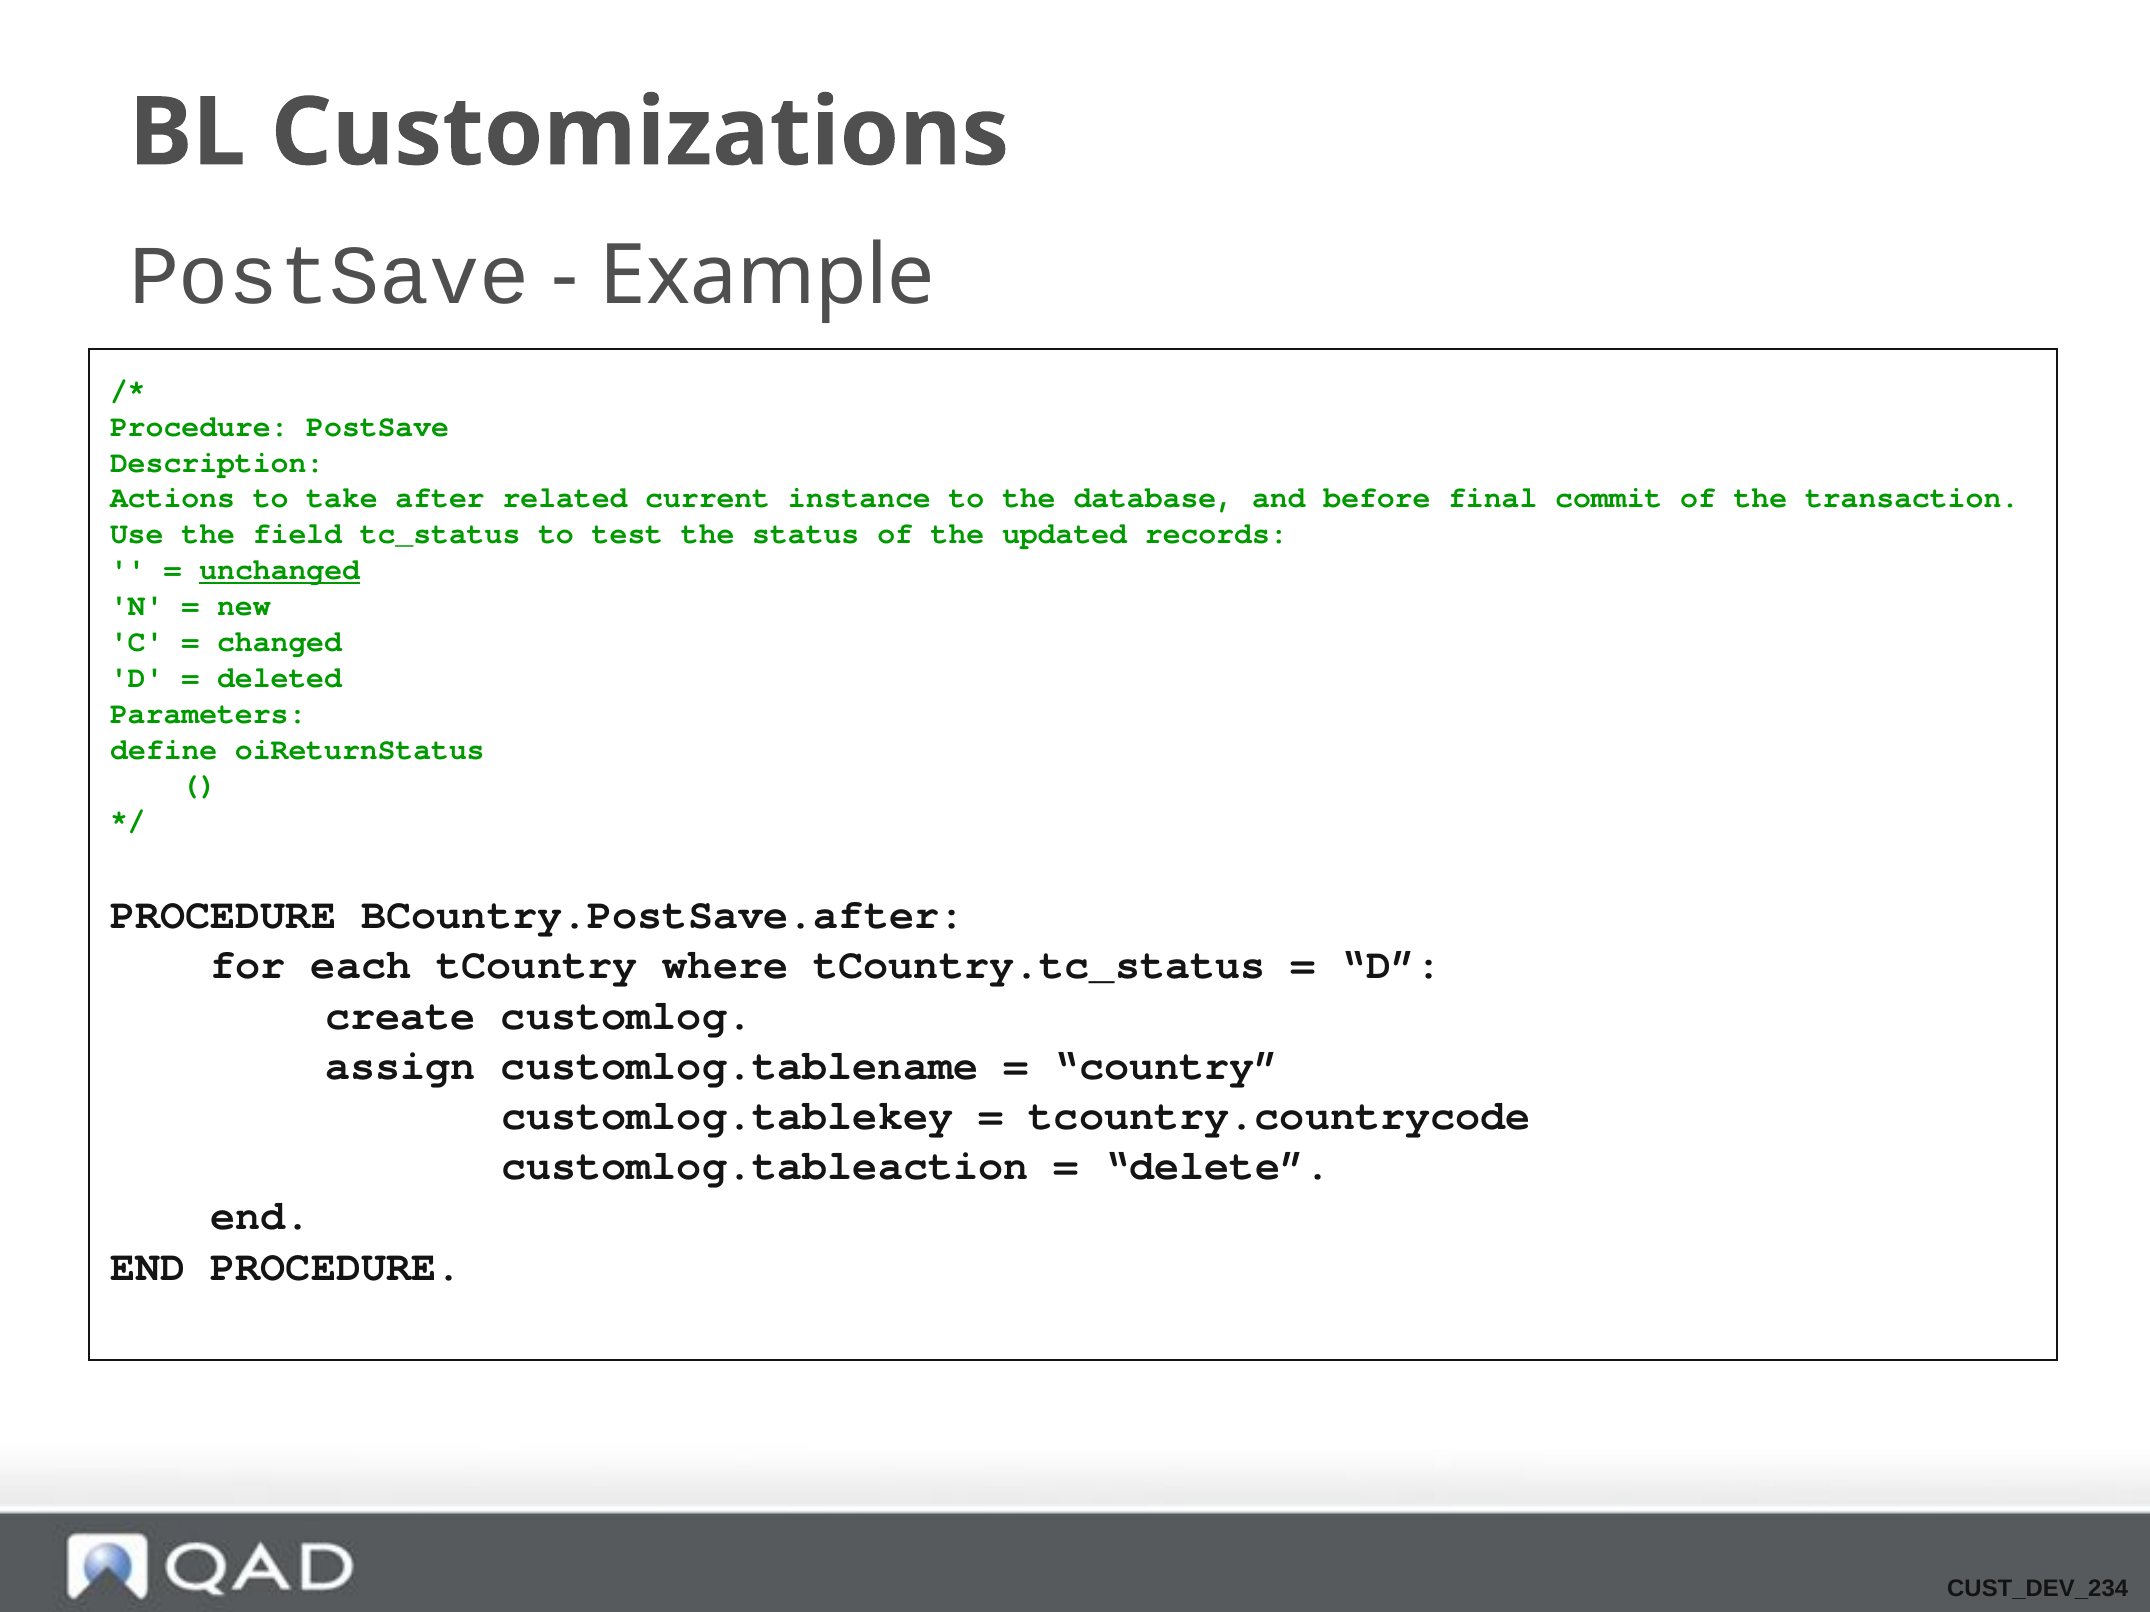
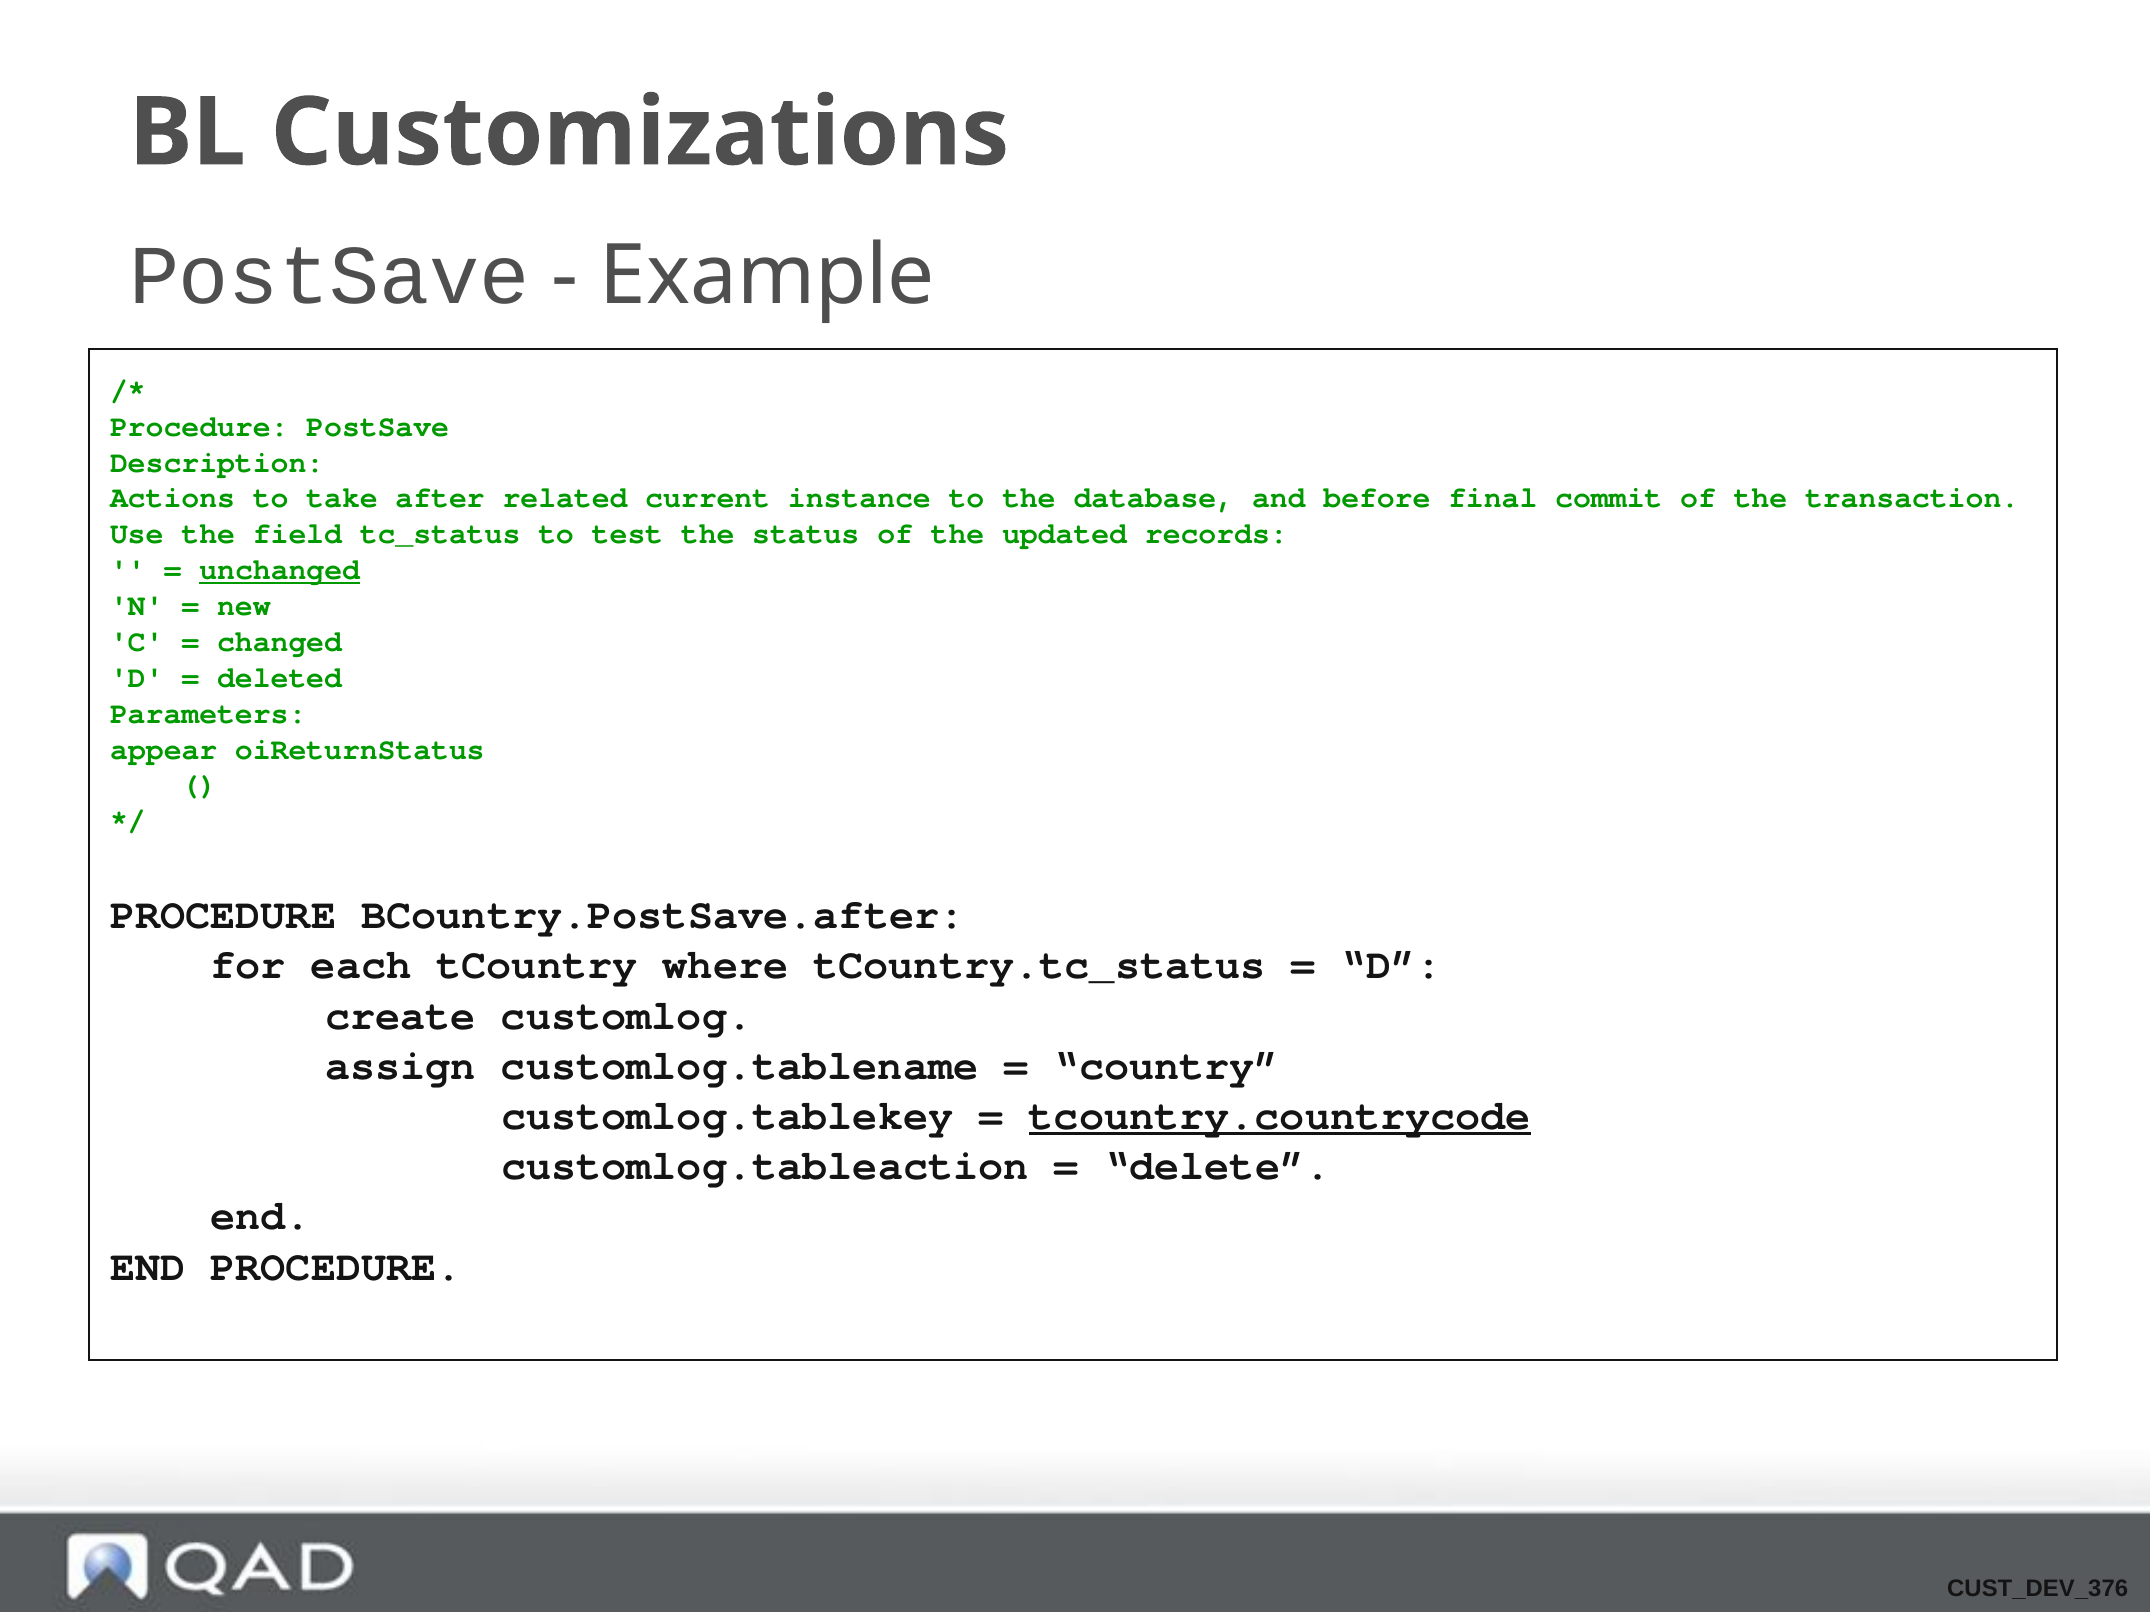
define: define -> appear (164, 749)
tcountry.countrycode underline: none -> present (1280, 1116)
CUST_DEV_234: CUST_DEV_234 -> CUST_DEV_376 (2038, 1589)
